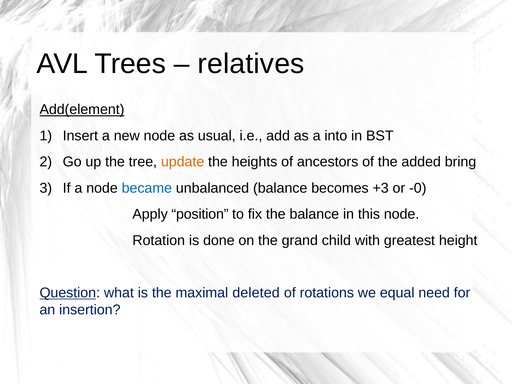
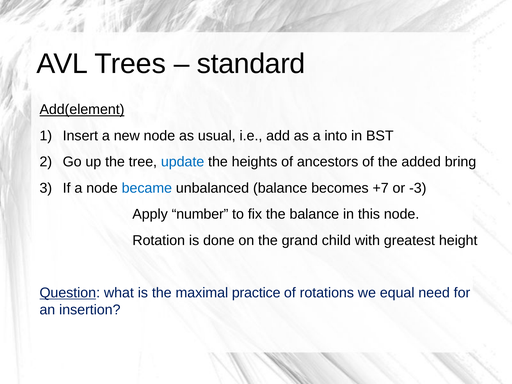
relatives: relatives -> standard (251, 64)
update colour: orange -> blue (183, 162)
+3: +3 -> +7 (381, 188)
-0: -0 -> -3 (418, 188)
position: position -> number (200, 214)
deleted: deleted -> practice (256, 293)
